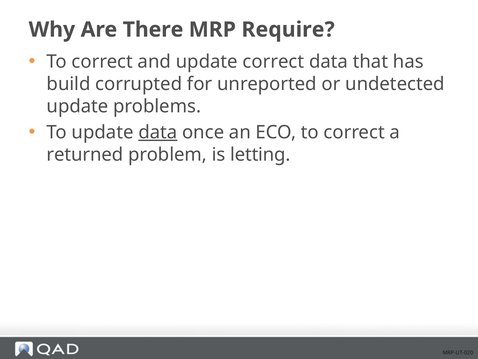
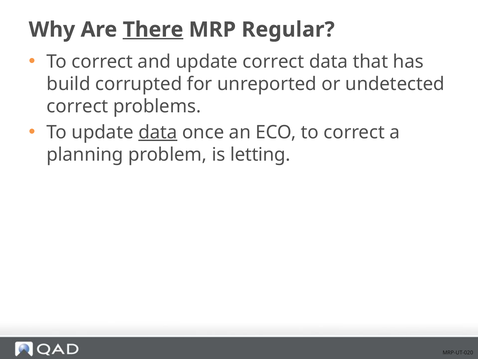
There underline: none -> present (153, 30)
Require: Require -> Regular (288, 30)
update: update -> correct (77, 106)
returned: returned -> planning (85, 154)
